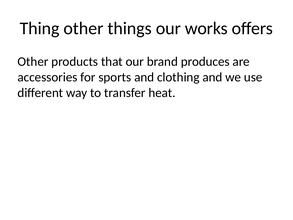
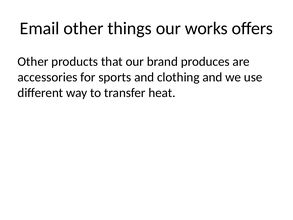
Thing: Thing -> Email (40, 28)
